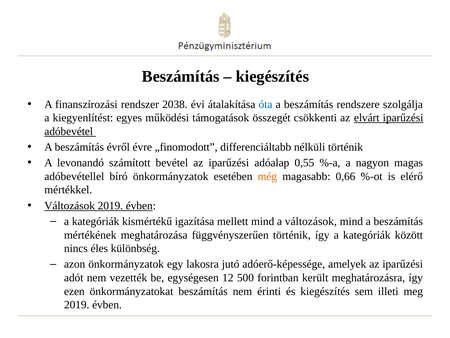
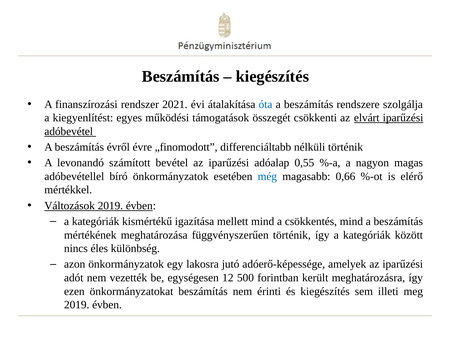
2038: 2038 -> 2021 (175, 104)
még colour: orange -> blue (267, 176)
a változások: változások -> csökkentés (311, 221)
